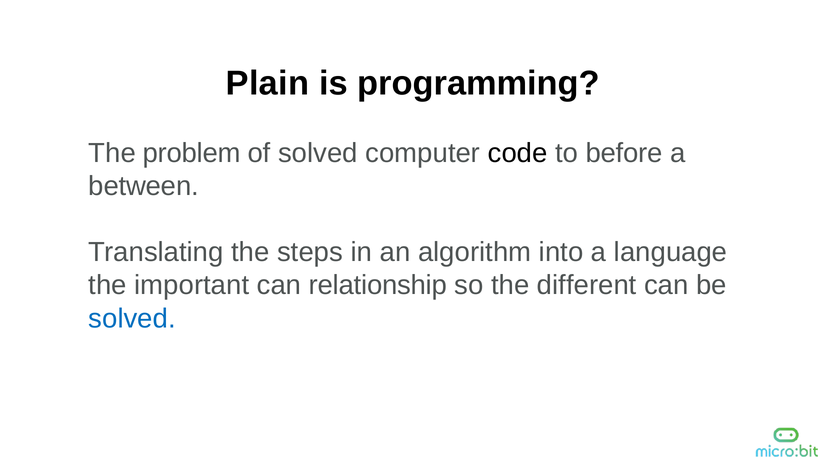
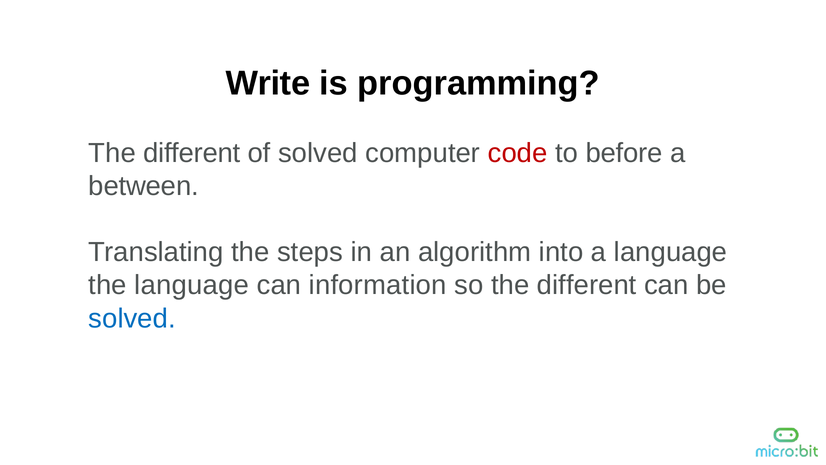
Plain: Plain -> Write (268, 83)
problem: problem -> different (192, 153)
code colour: black -> red (518, 153)
the important: important -> language (192, 285)
relationship: relationship -> information (378, 285)
